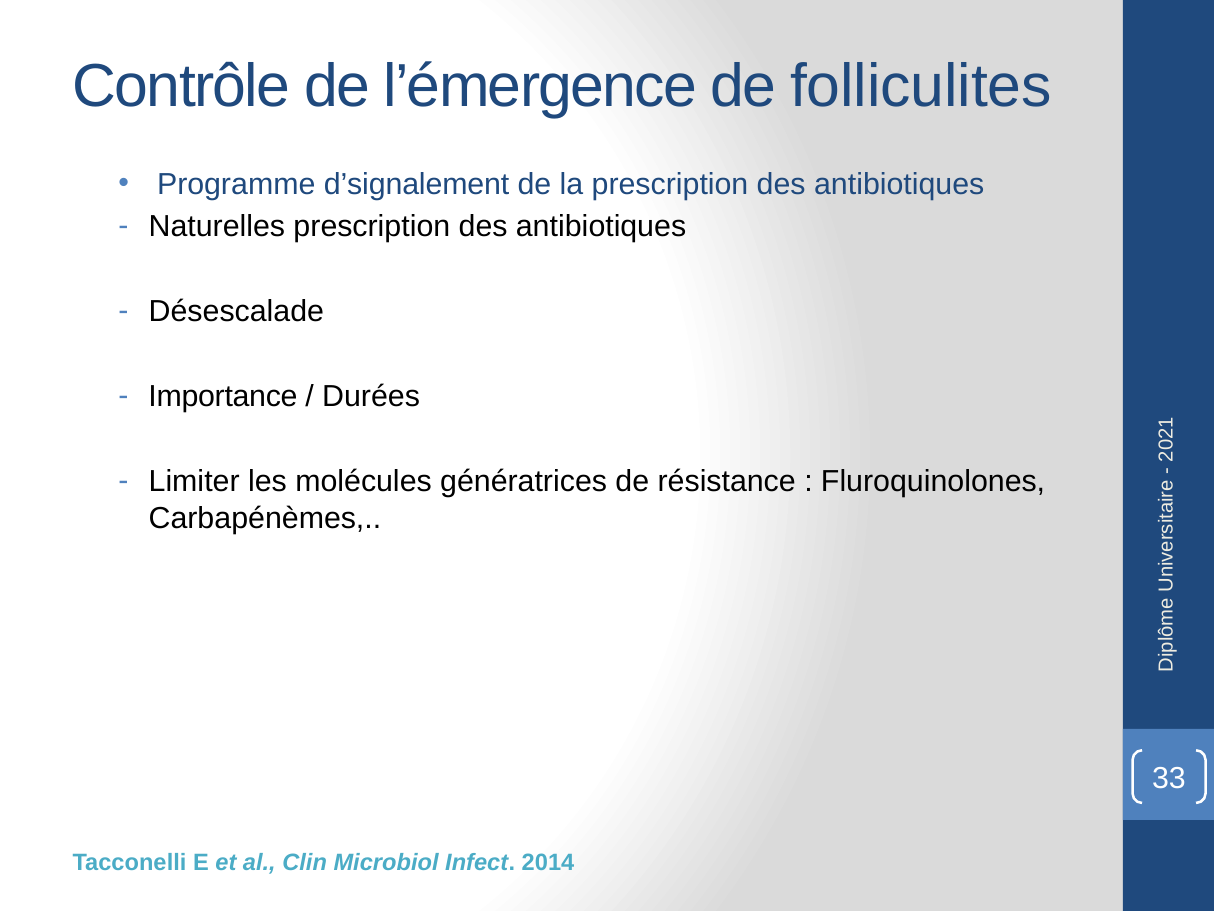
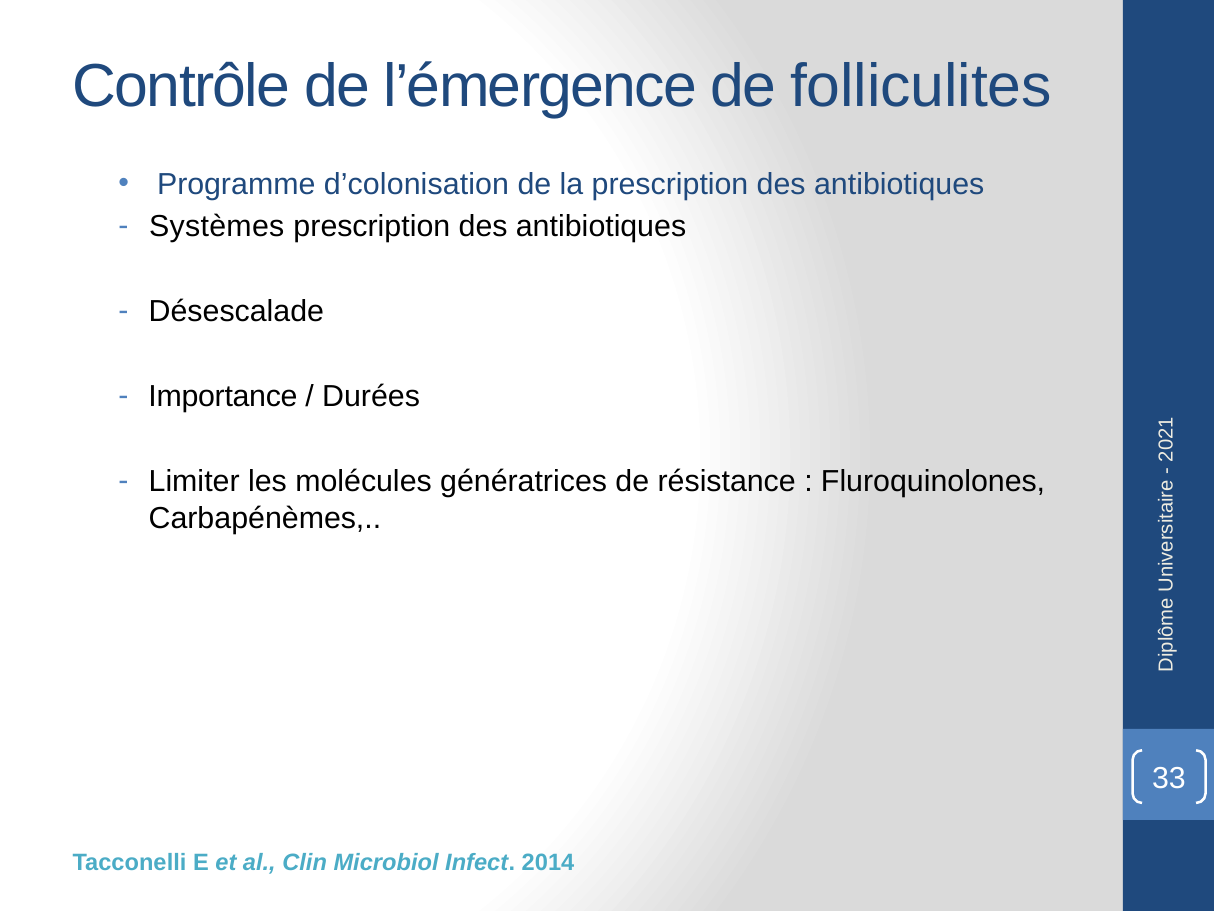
d’signalement: d’signalement -> d’colonisation (416, 184)
Naturelles: Naturelles -> Systèmes (217, 227)
